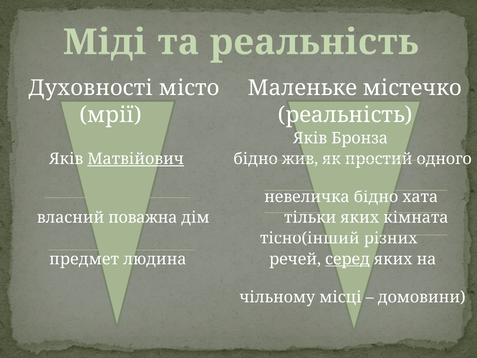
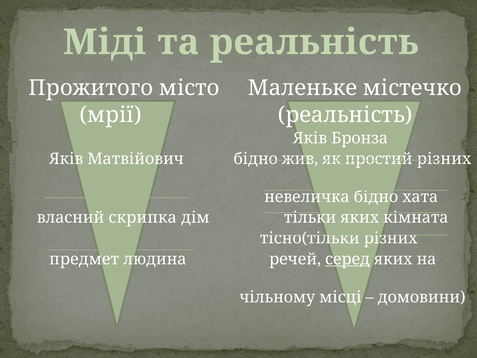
Духовності: Духовності -> Прожитого (91, 88)
Матвійович underline: present -> none (136, 159)
простий одного: одного -> різних (444, 159)
поважна: поважна -> скрипка (143, 218)
тісно(інший: тісно(інший -> тісно(тільки (310, 238)
